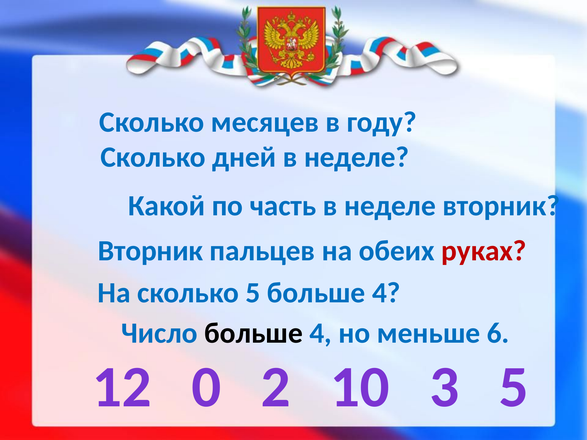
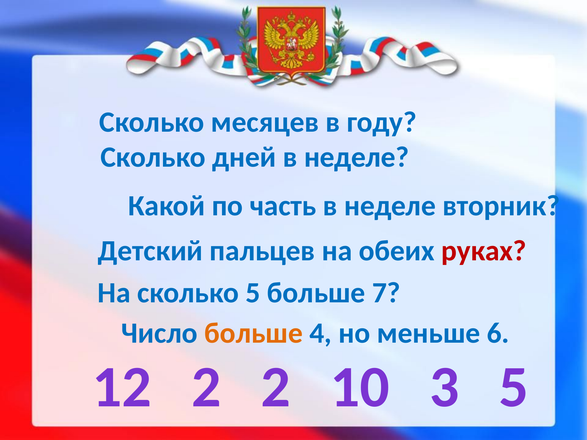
Вторник: Вторник -> Детский (150, 251)
5 больше 4: 4 -> 7 (386, 293)
больше colour: black -> orange (254, 333)
12 0: 0 -> 2 (206, 387)
